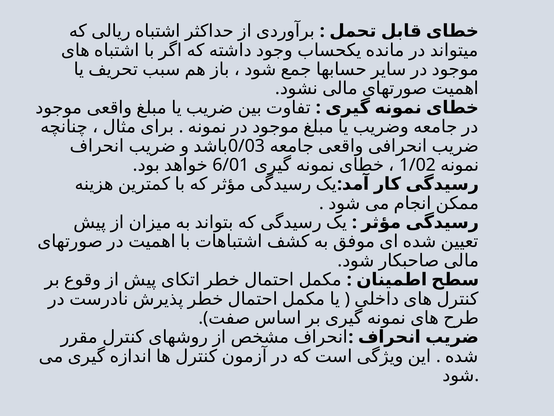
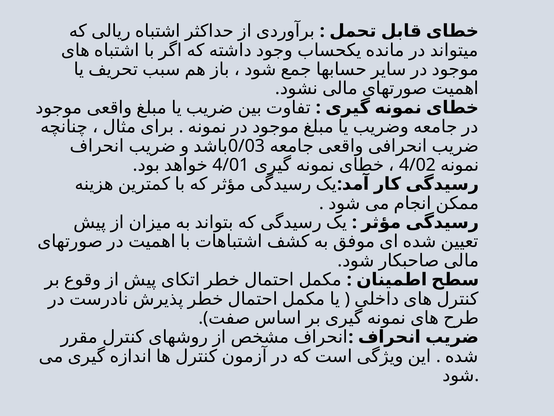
6/01: 6/01 -> 4/01 (231, 165)
1/02: 1/02 -> 4/02 (418, 165)
